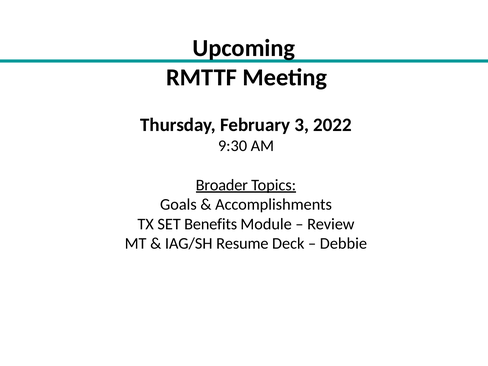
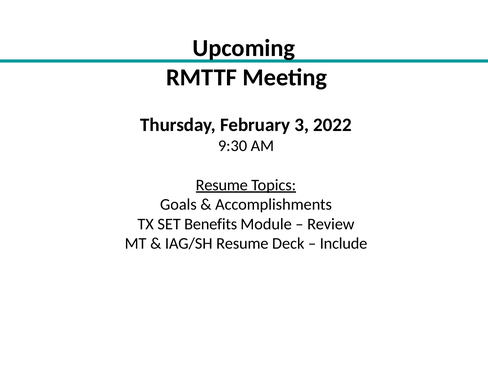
Broader: Broader -> Resume (222, 185)
Debbie: Debbie -> Include (344, 244)
